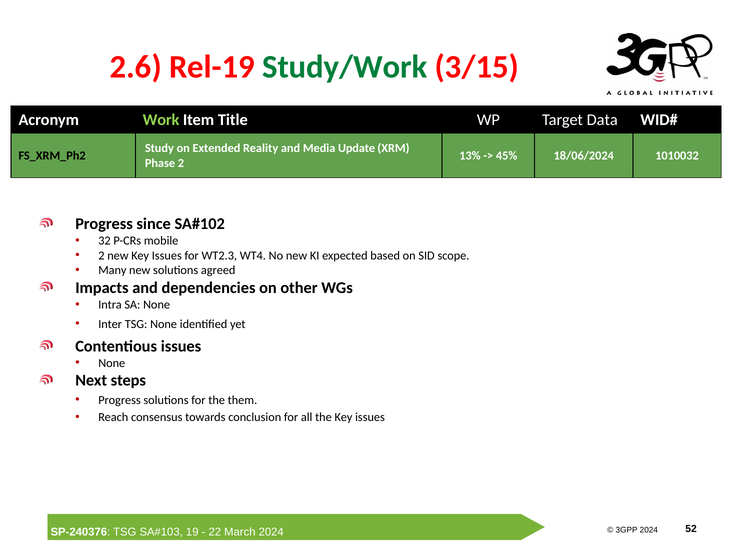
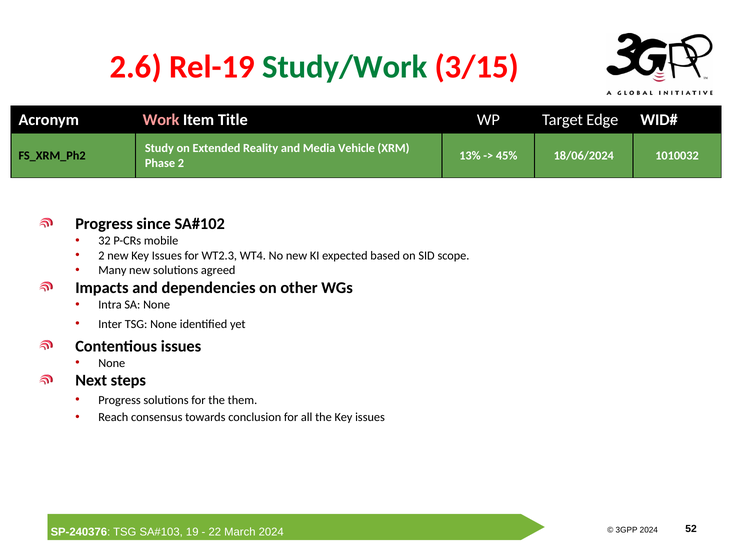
Work colour: light green -> pink (161, 120)
Data: Data -> Edge (602, 120)
Update: Update -> Vehicle (357, 148)
